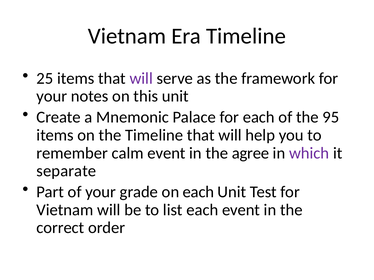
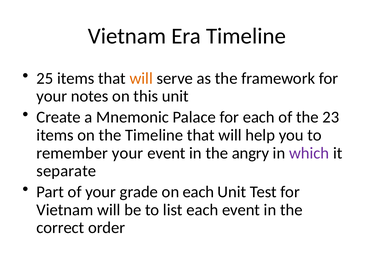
will colour: purple -> orange (141, 78)
95: 95 -> 23 (331, 117)
remember calm: calm -> your (128, 153)
agree: agree -> angry (250, 153)
